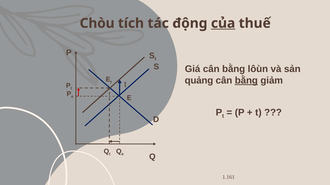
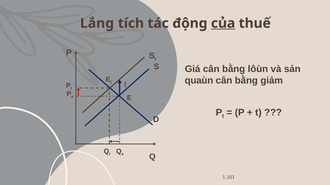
Chòu: Chòu -> Lắng (97, 23)
quảng: quảng -> quaùn (199, 81)
bằng underline: present -> none (246, 81)
